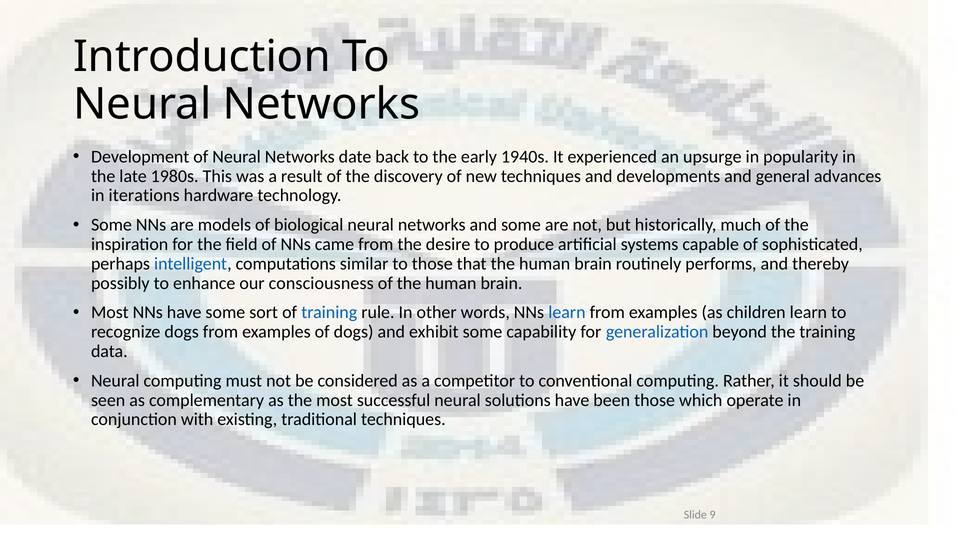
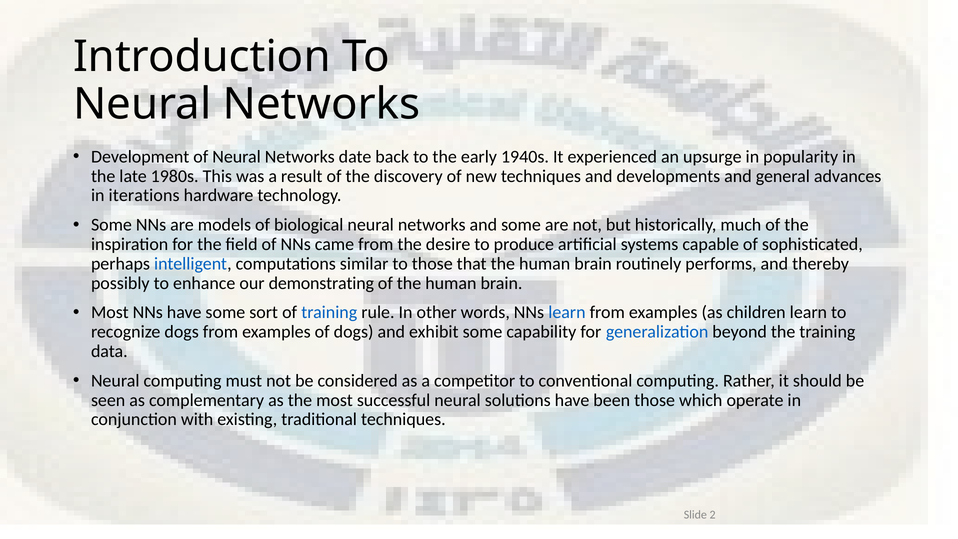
consciousness: consciousness -> demonstrating (321, 283)
9: 9 -> 2 (713, 514)
